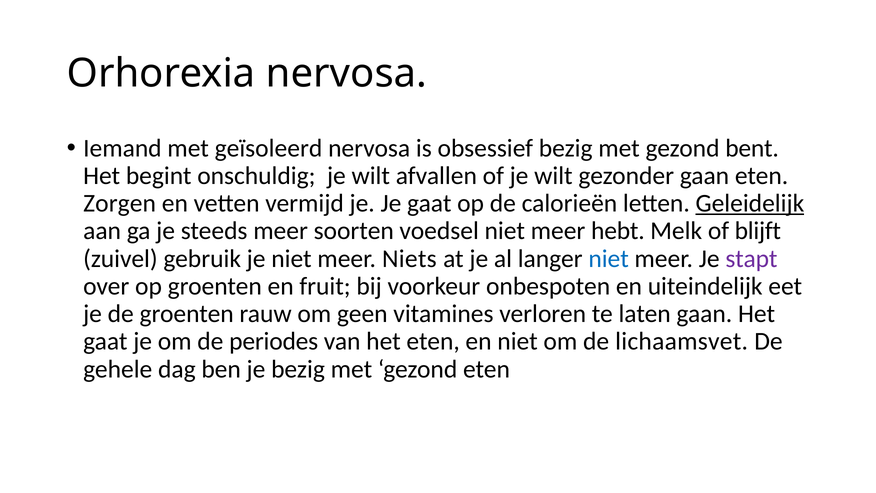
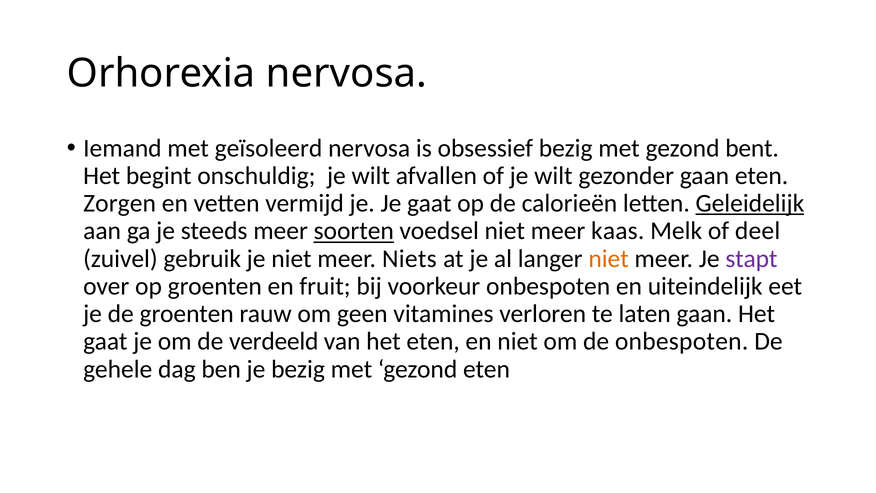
soorten underline: none -> present (354, 231)
hebt: hebt -> kaas (618, 231)
blijft: blijft -> deel (758, 231)
niet colour: blue -> orange (609, 259)
periodes: periodes -> verdeeld (274, 341)
de lichaamsvet: lichaamsvet -> onbespoten (682, 341)
